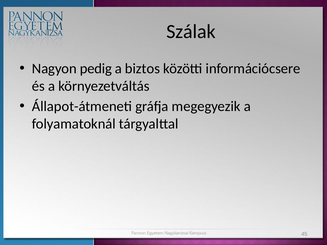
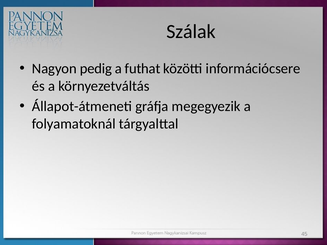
biztos: biztos -> futhat (143, 69)
